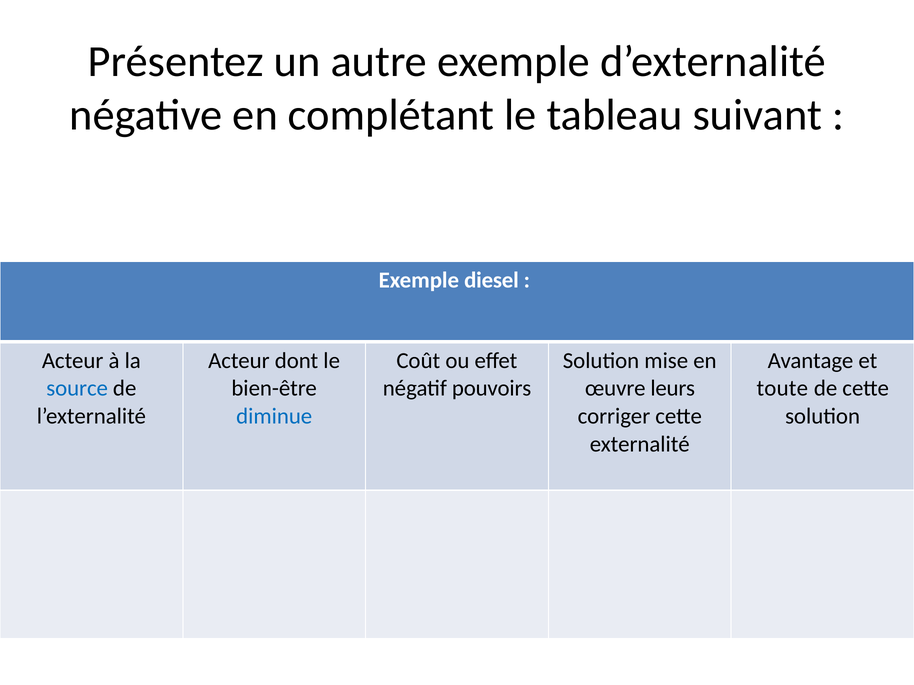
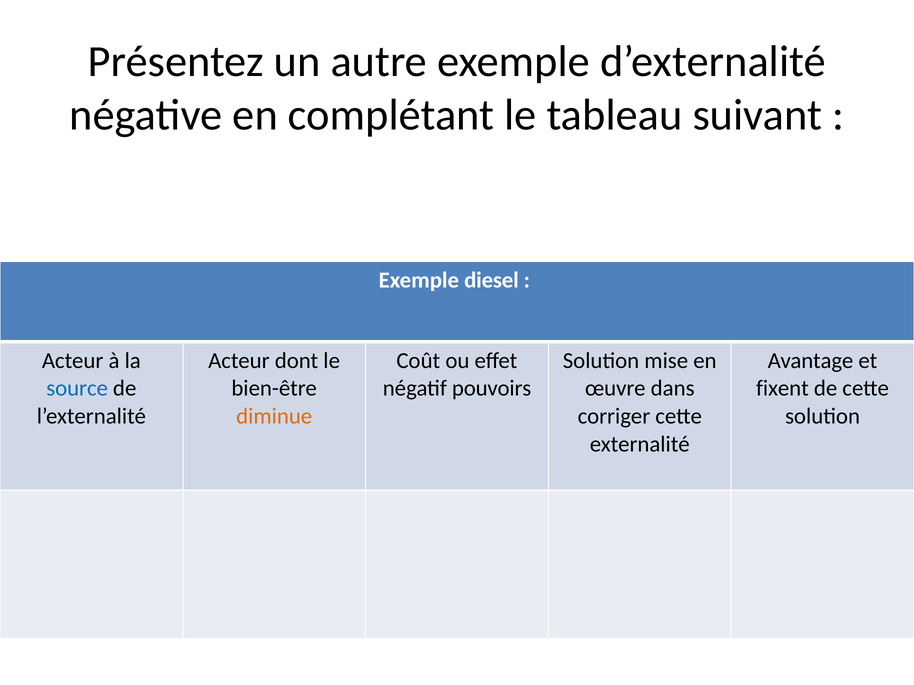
leurs: leurs -> dans (673, 389)
toute: toute -> fixent (782, 389)
diminue colour: blue -> orange (274, 417)
